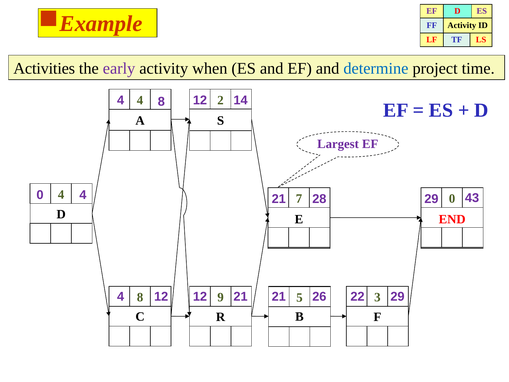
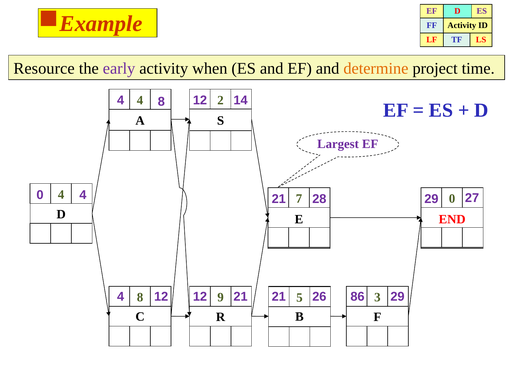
Activities: Activities -> Resource (44, 69)
determine colour: blue -> orange (376, 69)
43: 43 -> 27 (472, 198)
22: 22 -> 86 (357, 297)
